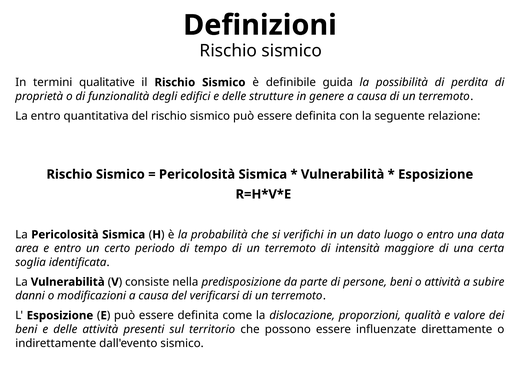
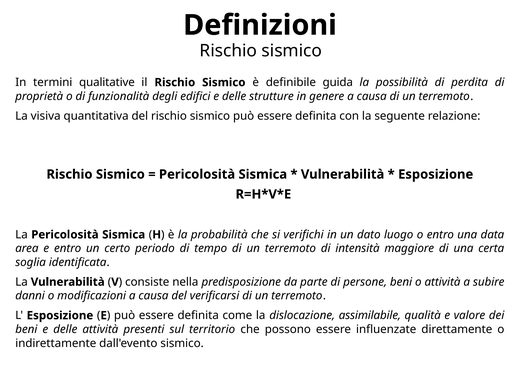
La entro: entro -> visiva (46, 116)
proporzioni: proporzioni -> assimilabile (370, 315)
